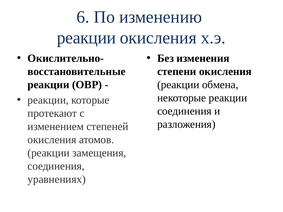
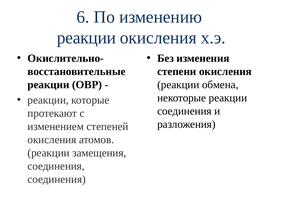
уравнениях: уравнениях -> соединения (57, 179)
